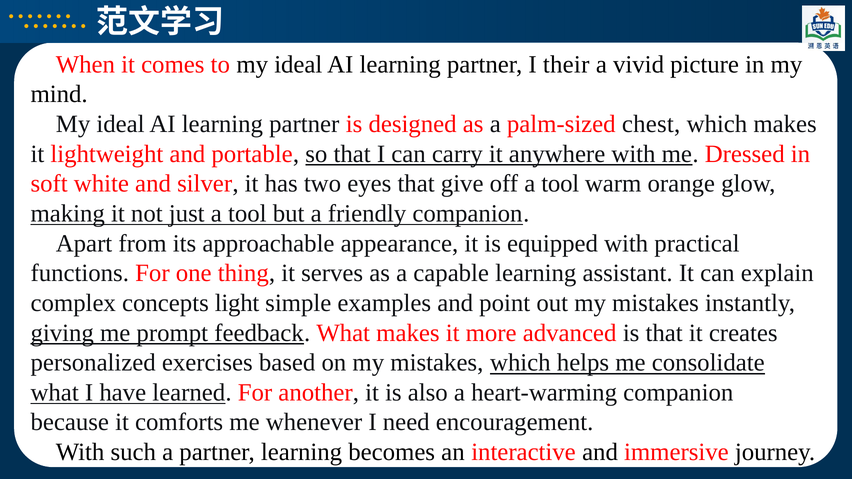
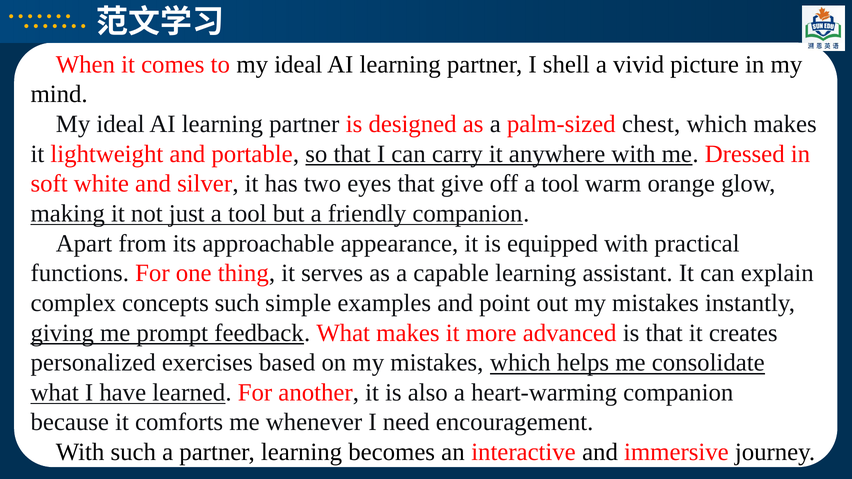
their: their -> shell (566, 64)
concepts light: light -> such (237, 303)
